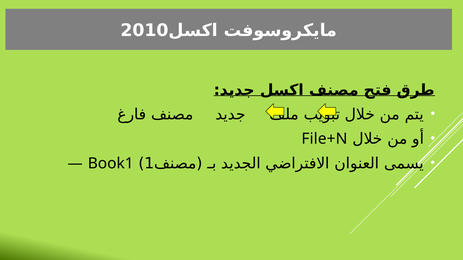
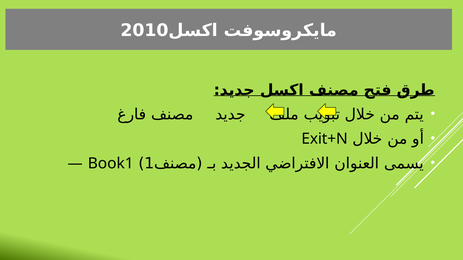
File+N: File+N -> Exit+N (325, 139)
